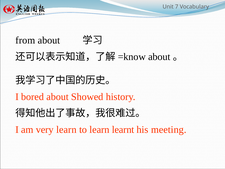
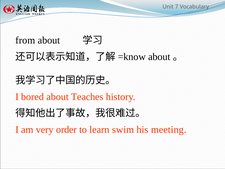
Showed: Showed -> Teaches (87, 97)
very learn: learn -> order (66, 129)
learnt: learnt -> swim (123, 129)
